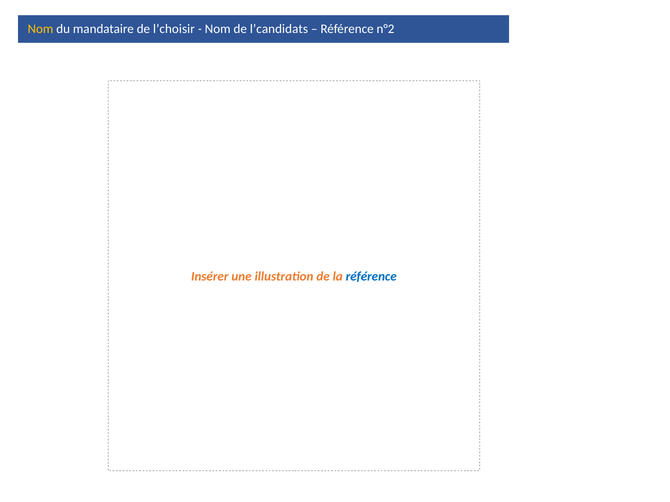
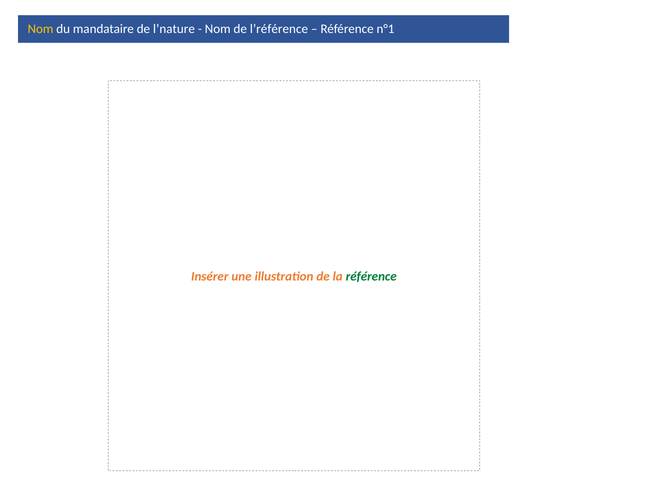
l’choisir: l’choisir -> l’nature (174, 29)
l’candidats: l’candidats -> l’référence (279, 29)
n°2: n°2 -> n°1 (386, 29)
référence colour: blue -> green (371, 277)
